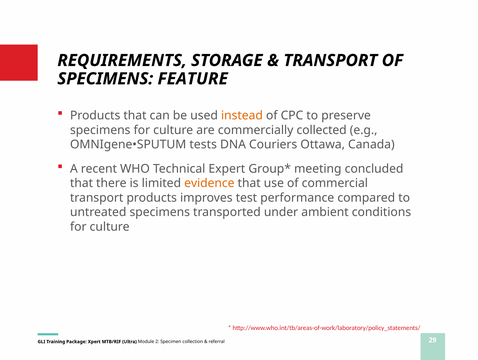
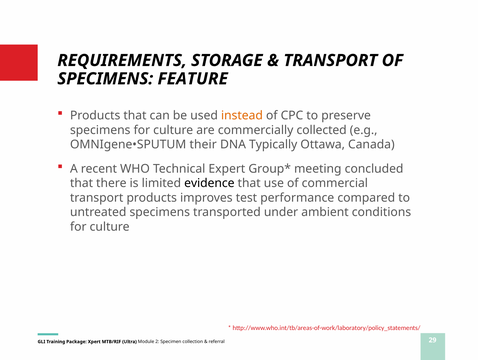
tests: tests -> their (203, 144)
Couriers: Couriers -> Typically (273, 144)
evidence colour: orange -> black (209, 183)
